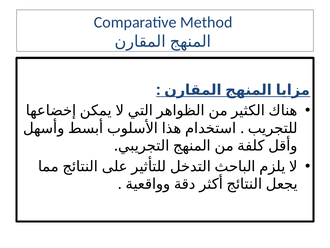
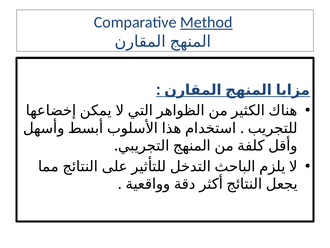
Method underline: none -> present (206, 22)
